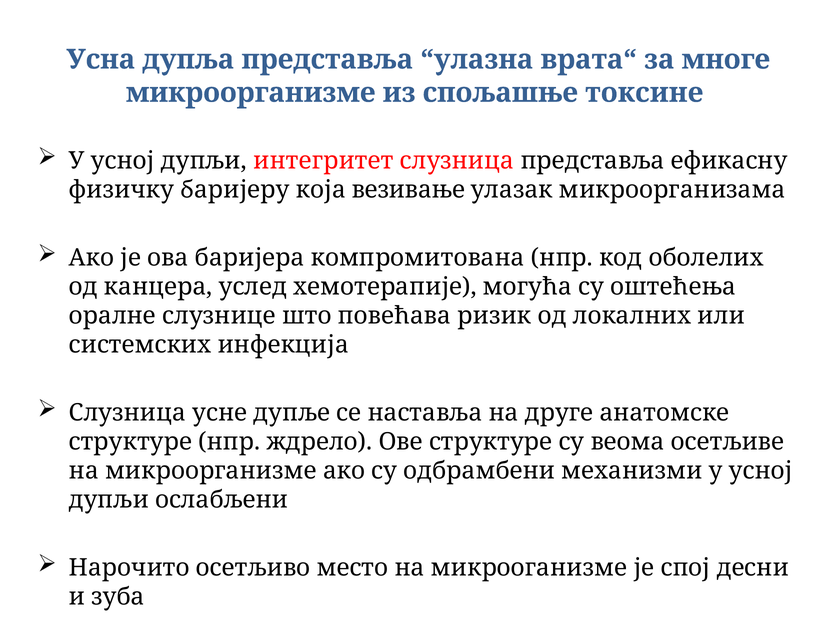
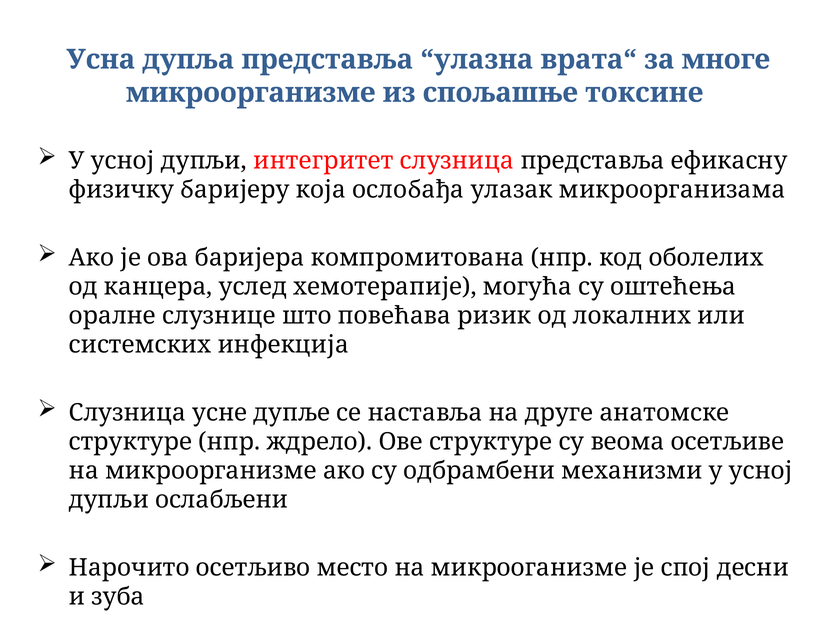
везивање: везивање -> ослобађа (408, 190)
